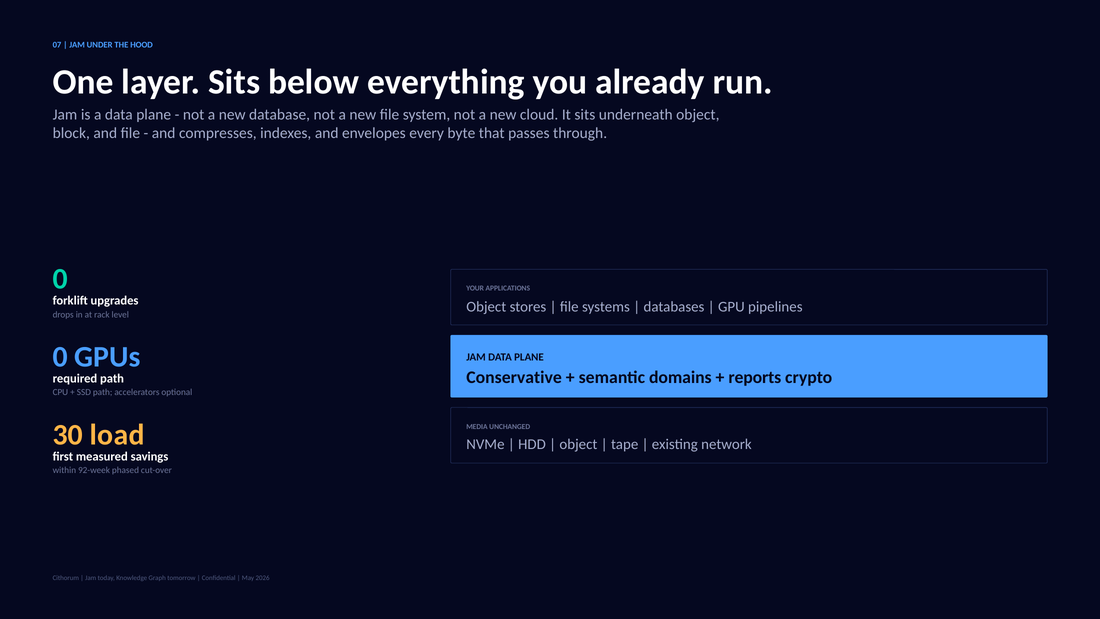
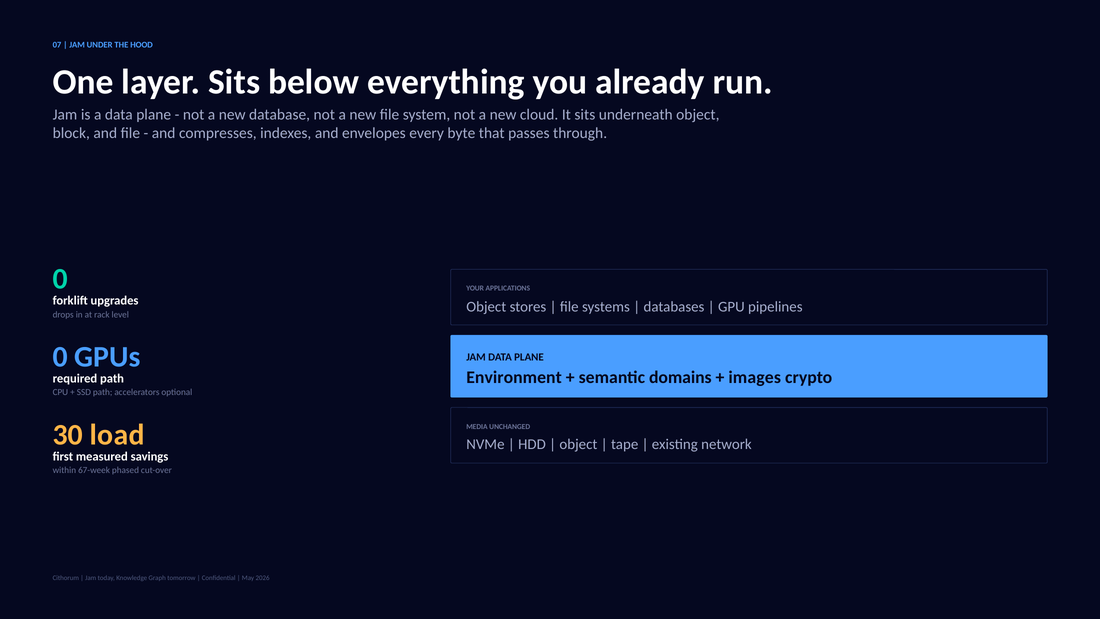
Conservative: Conservative -> Environment (514, 377)
reports: reports -> images (755, 377)
92-week: 92-week -> 67-week (94, 470)
